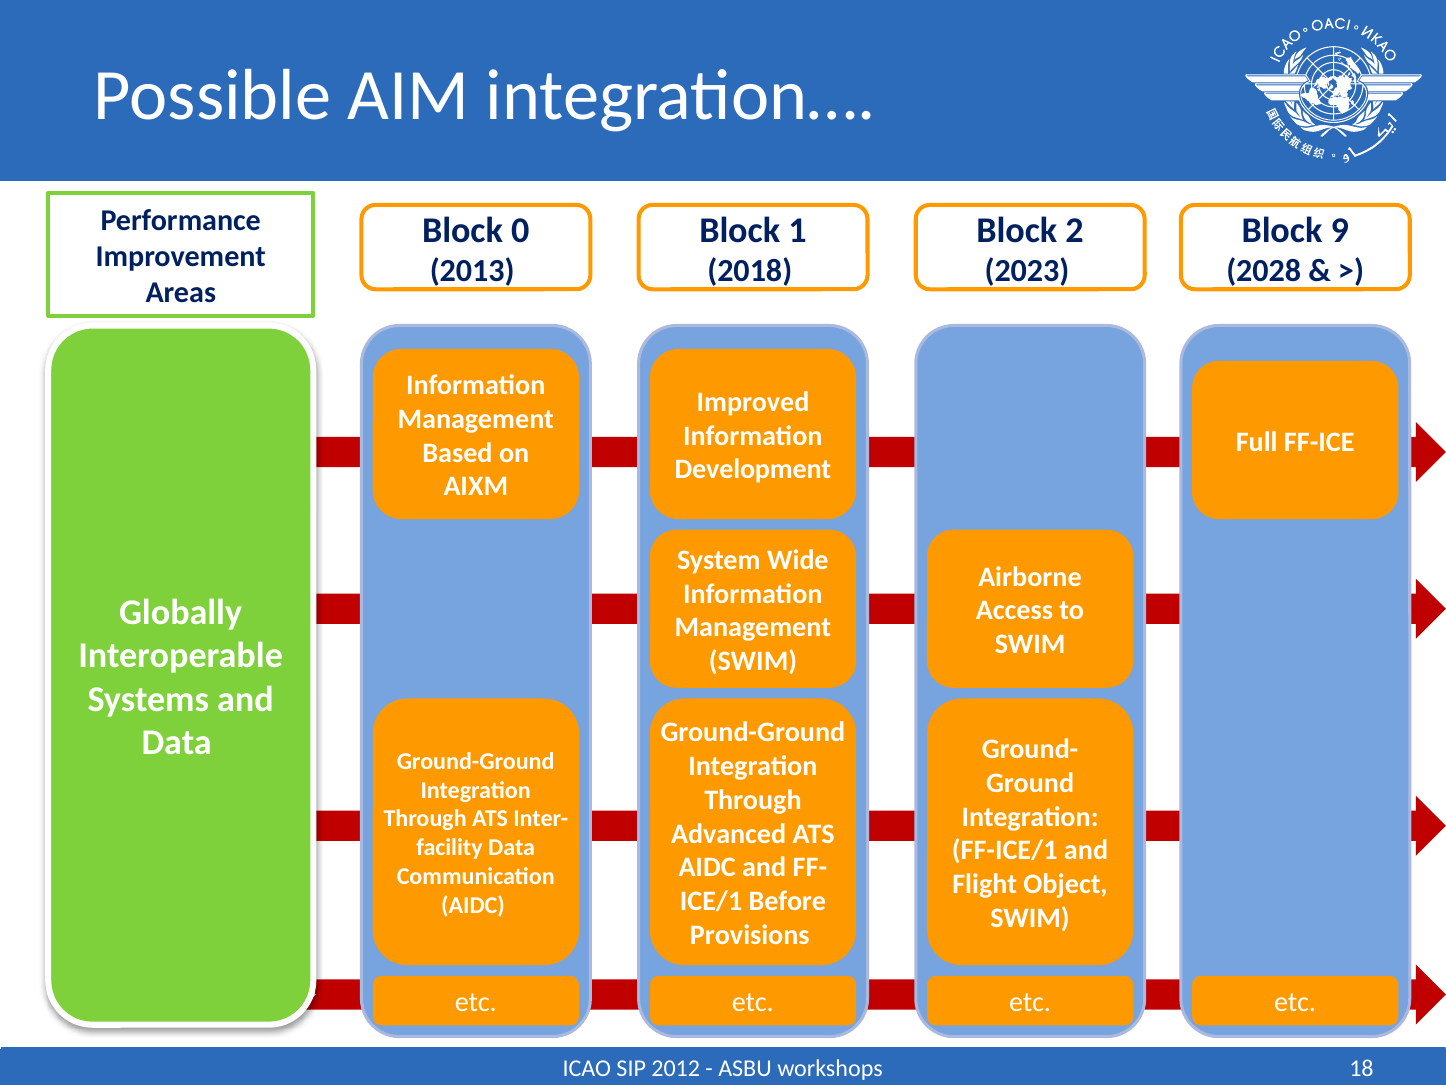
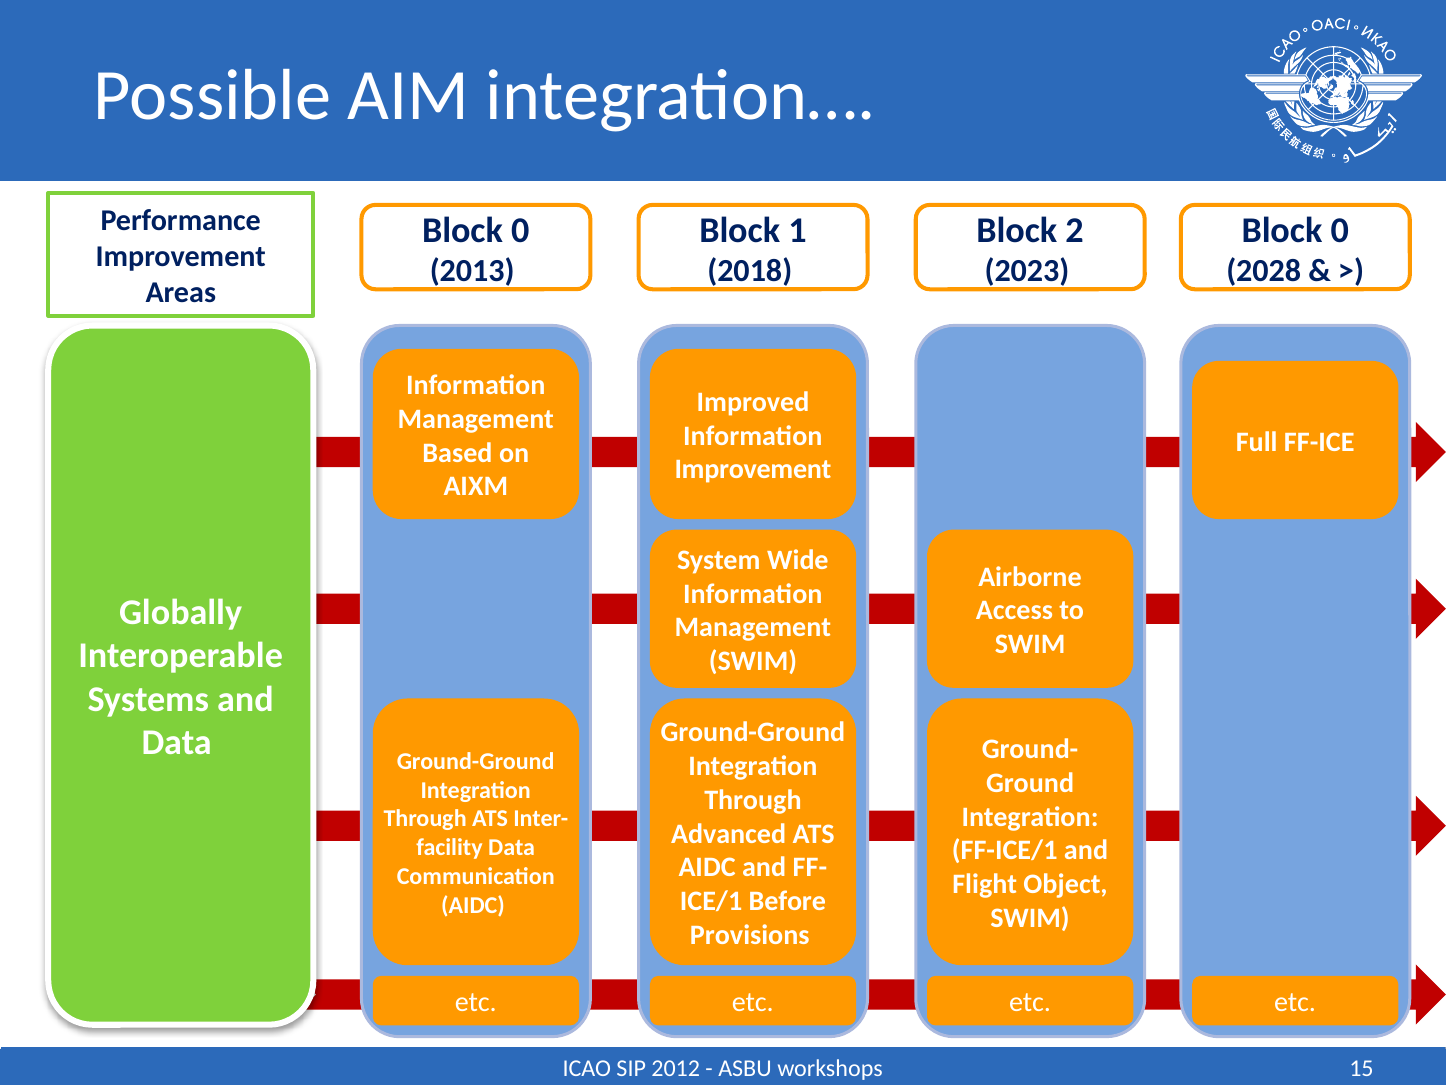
9: 9 -> 0 (1340, 230)
Development: Development -> Improvement (753, 469)
18: 18 -> 15 (1361, 1068)
